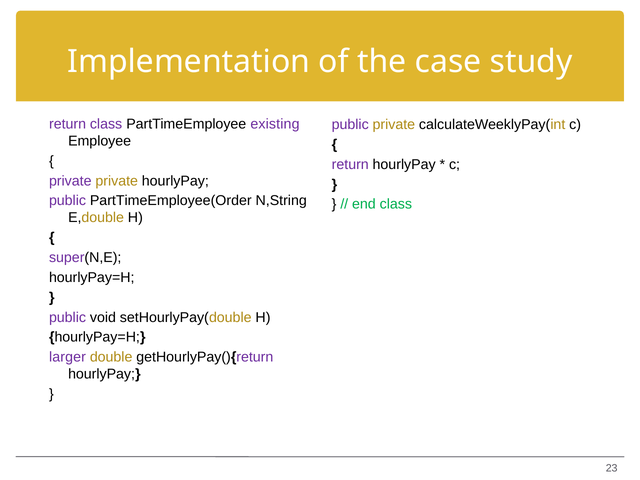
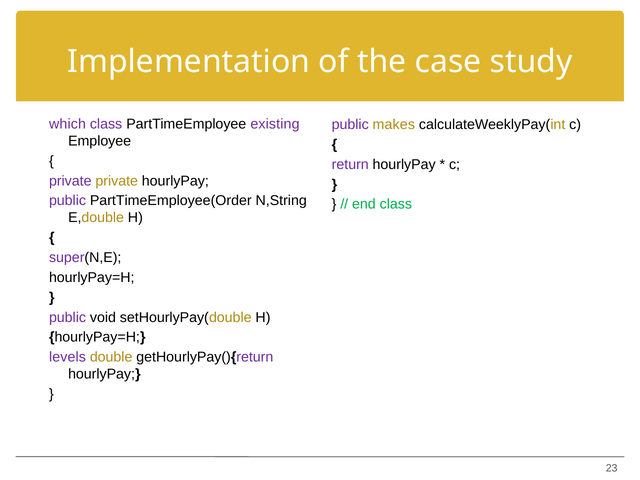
return: return -> which (68, 124)
public private: private -> makes (394, 125)
larger: larger -> levels (68, 357)
